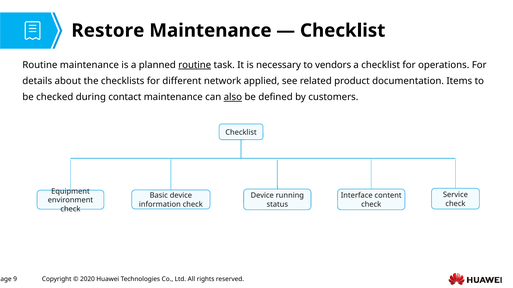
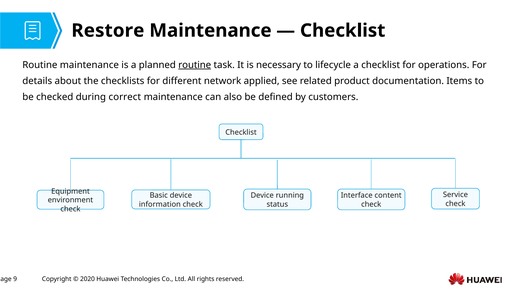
vendors: vendors -> lifecycle (333, 65)
contact: contact -> correct (125, 97)
also underline: present -> none (233, 97)
